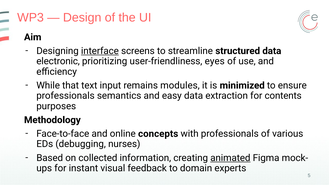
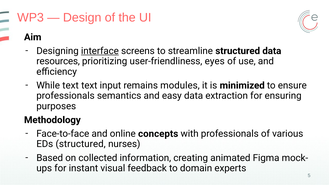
electronic: electronic -> resources (58, 61)
While that: that -> text (71, 85)
contents: contents -> ensuring (283, 96)
EDs debugging: debugging -> structured (81, 144)
animated underline: present -> none (230, 158)
